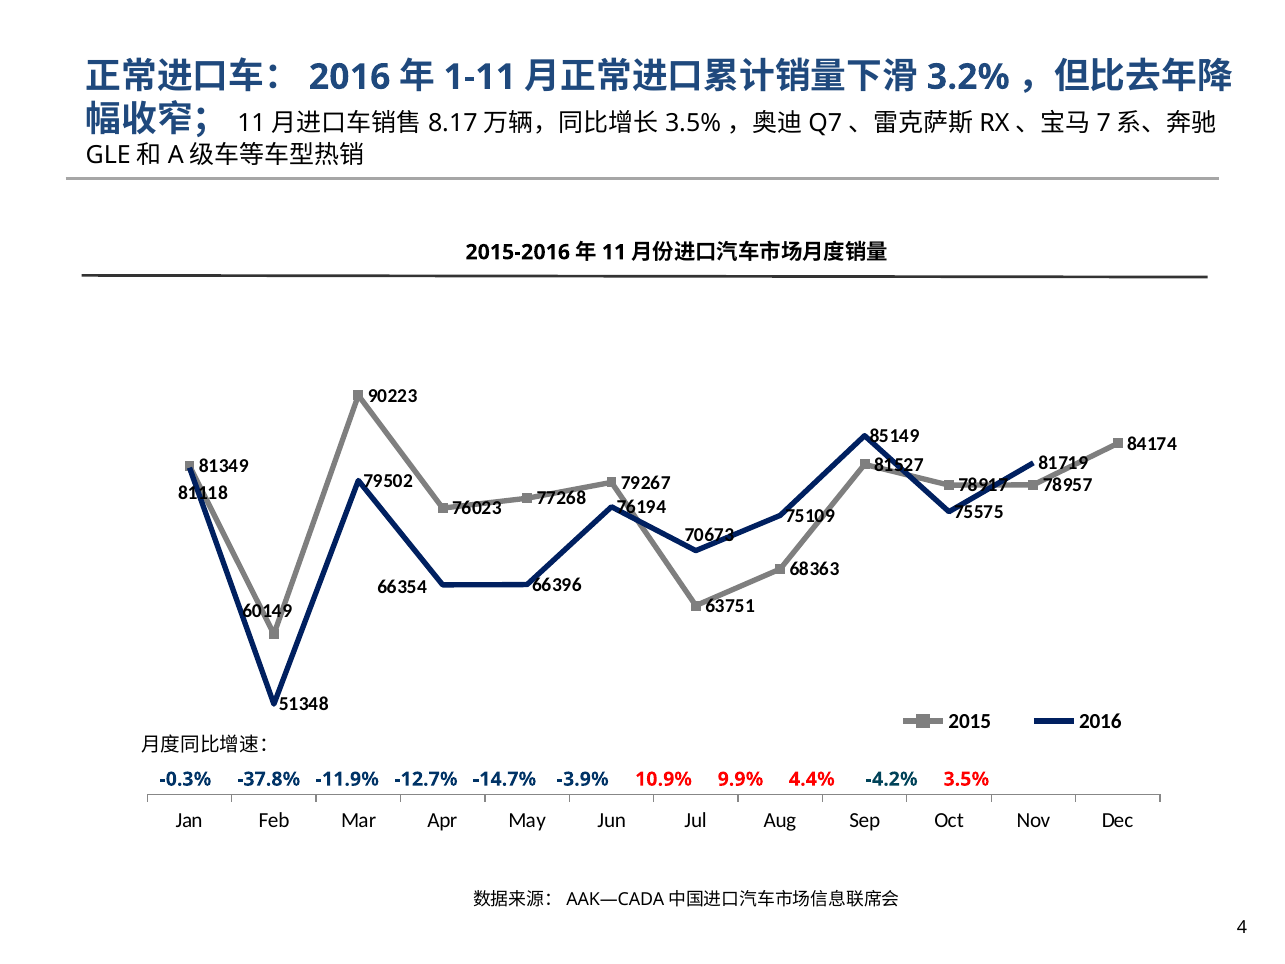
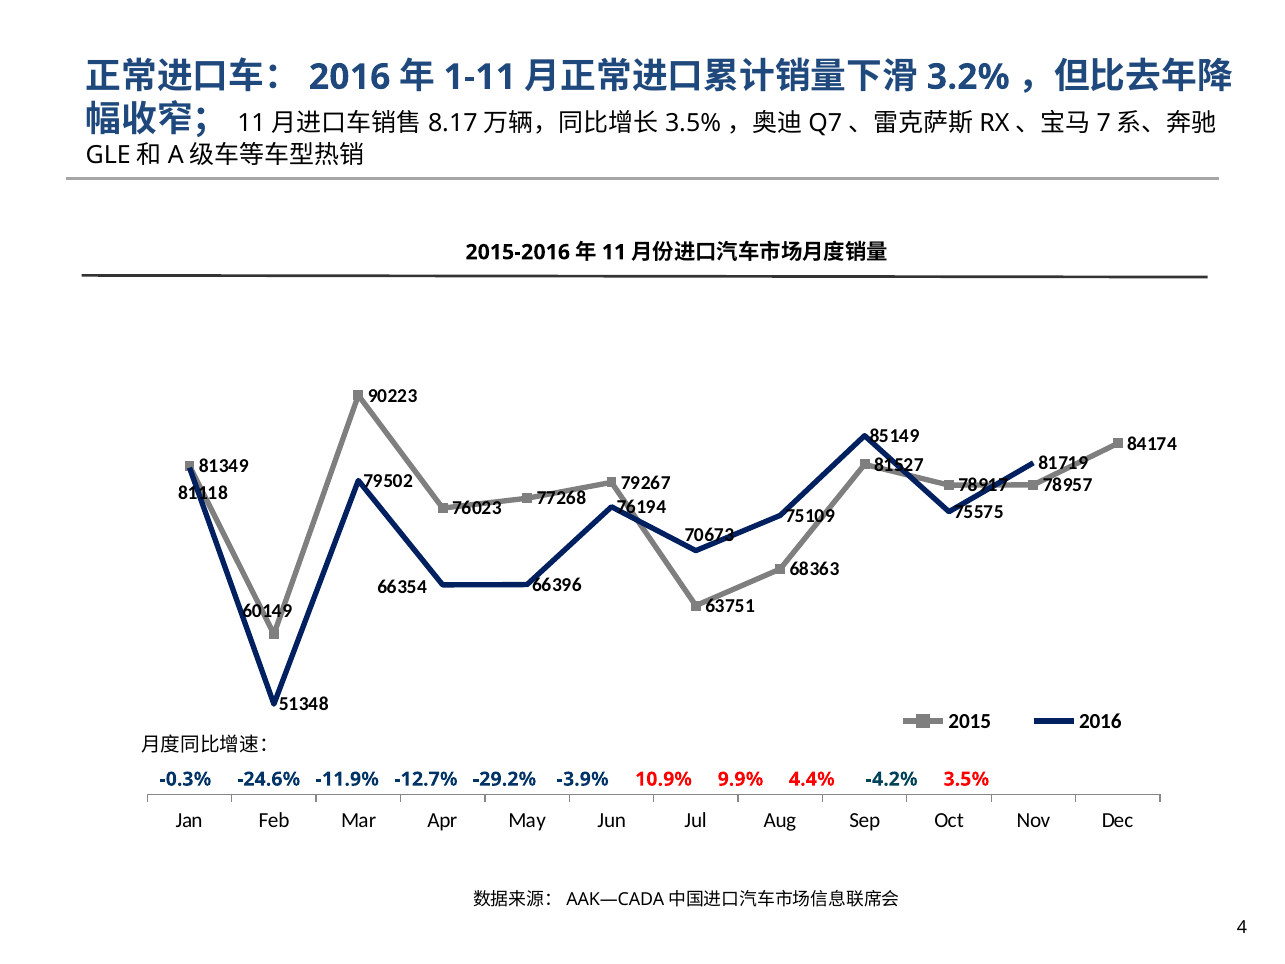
-37.8%: -37.8% -> -24.6% (269, 779)
-14.7%: -14.7% -> -29.2% (505, 779)
